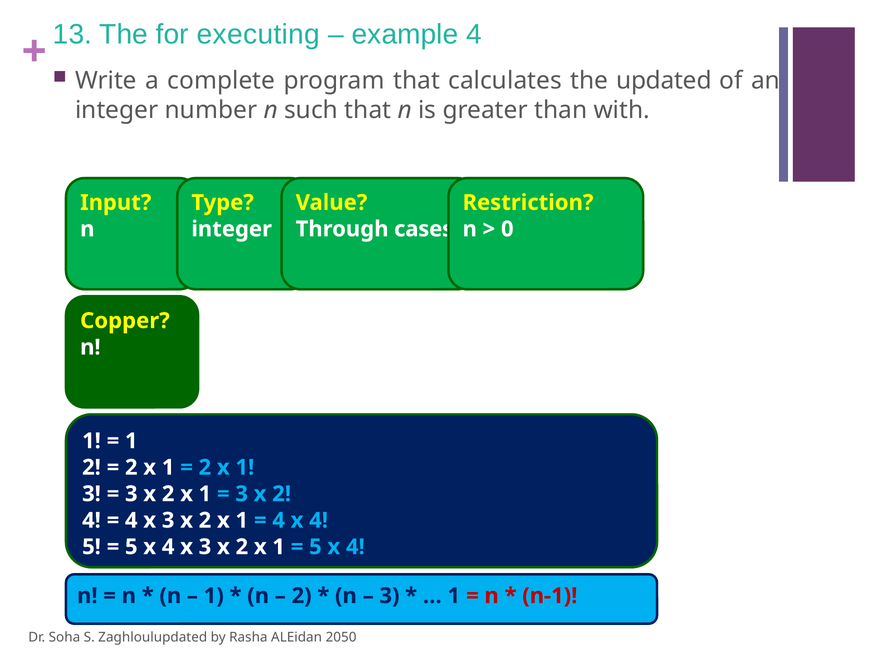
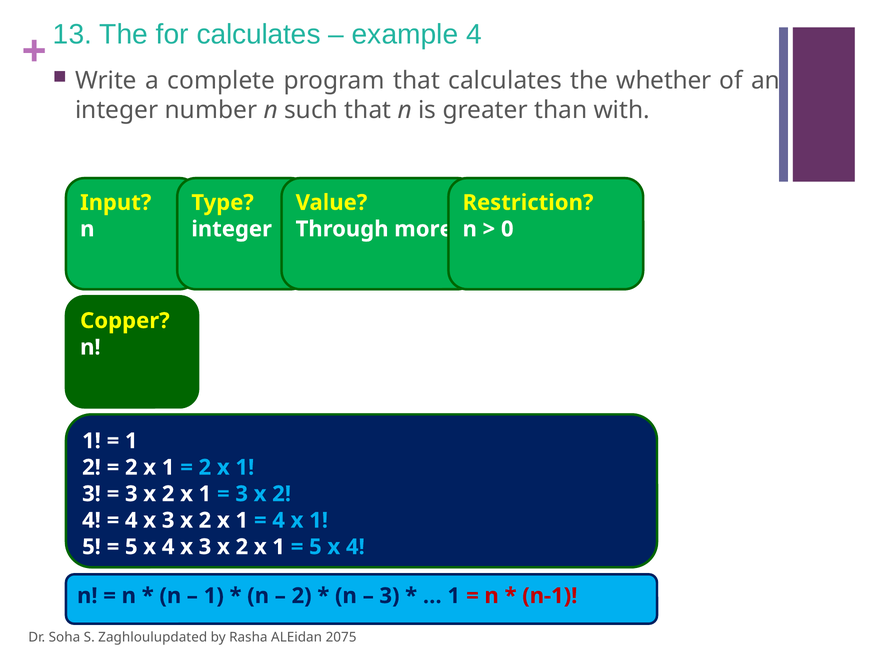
for executing: executing -> calculates (259, 35)
updated: updated -> whether (664, 81)
cases: cases -> more (423, 229)
4 x 4: 4 -> 1 (319, 521)
2050: 2050 -> 2075 (341, 638)
